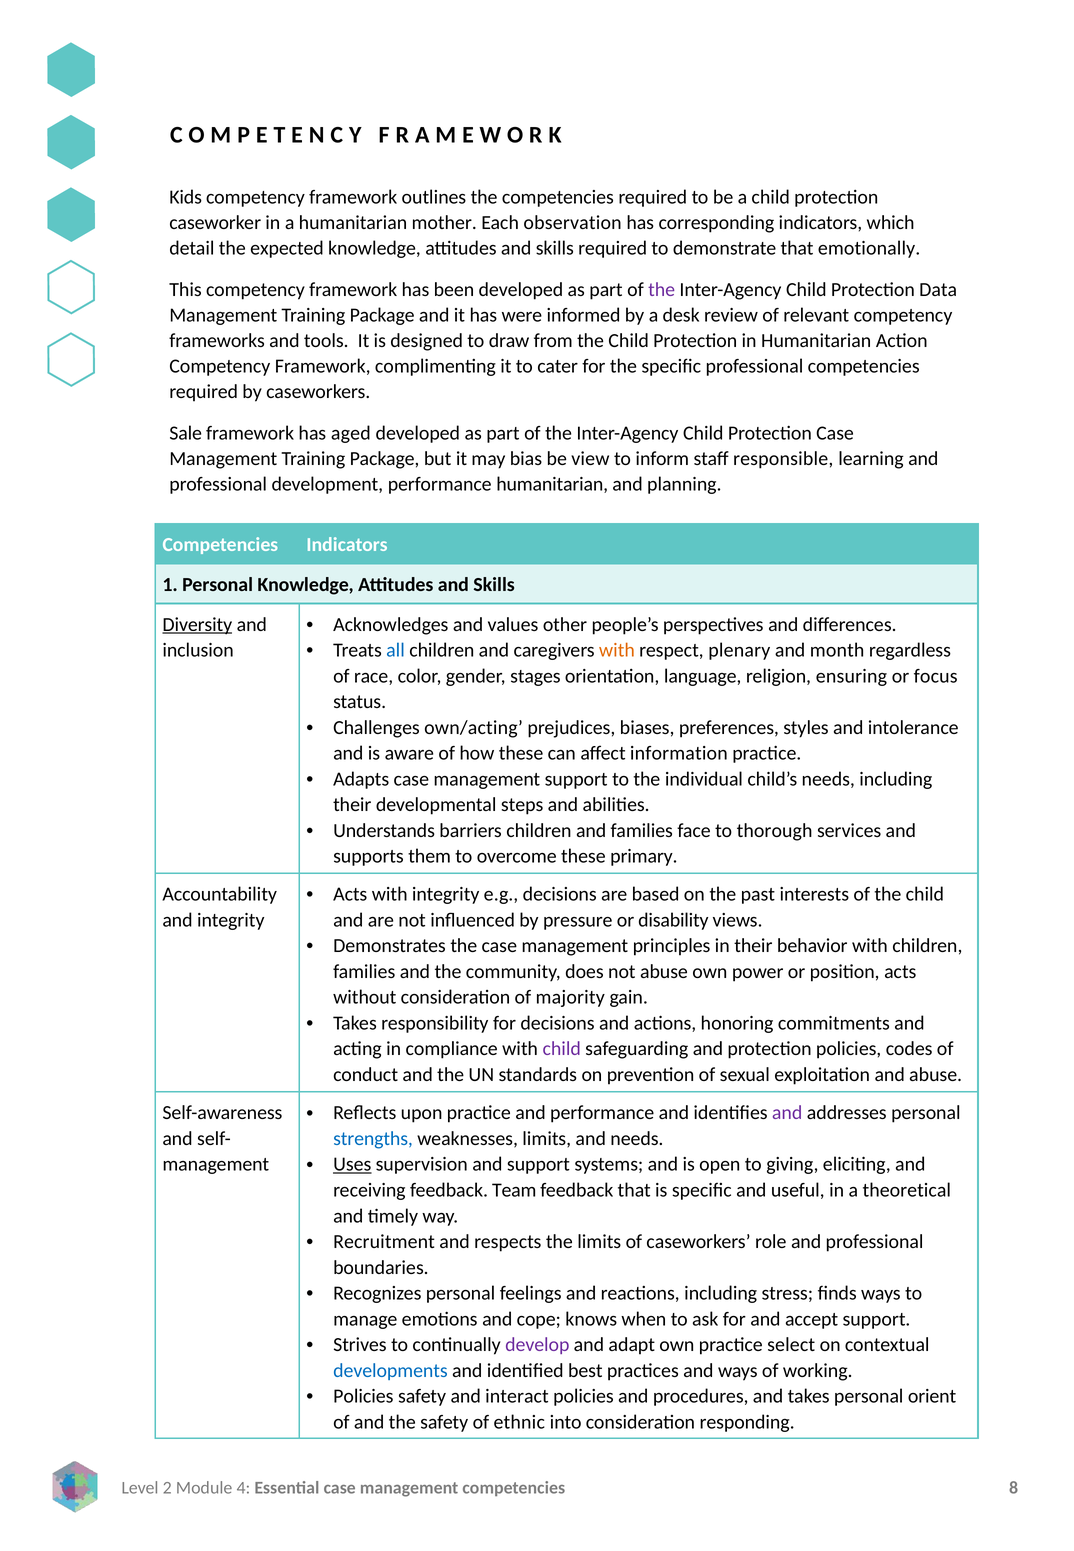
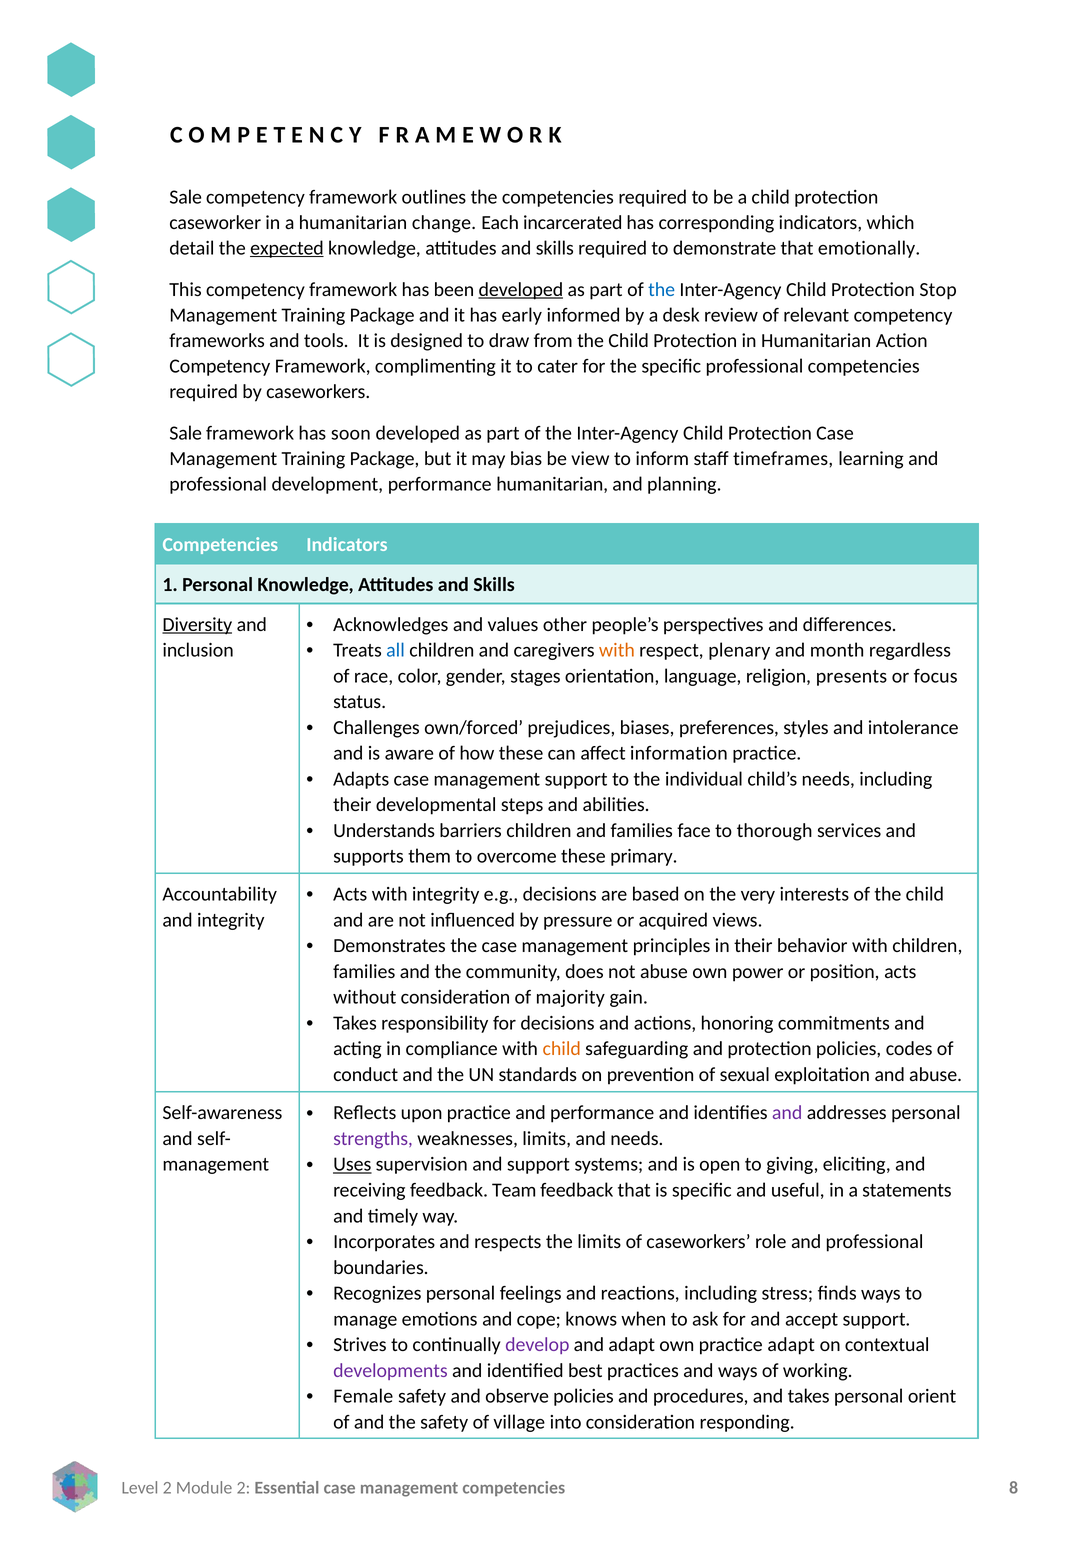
Kids: Kids -> Sale (186, 197)
mother: mother -> change (444, 223)
observation: observation -> incarcerated (573, 223)
expected underline: none -> present (287, 248)
developed underline: none -> present (521, 290)
the colour: purple -> blue (662, 290)
Data: Data -> Stop (938, 290)
were: were -> early (522, 315)
aged: aged -> soon (351, 433)
responsible: responsible -> timeframes (783, 459)
ensuring: ensuring -> presents (851, 676)
own/acting: own/acting -> own/forced (474, 728)
past: past -> very (758, 894)
disability: disability -> acquired (673, 920)
child colour: purple -> orange (562, 1049)
strengths colour: blue -> purple (373, 1139)
theoretical: theoretical -> statements (907, 1190)
Recruitment: Recruitment -> Incorporates (384, 1242)
practice select: select -> adapt (791, 1345)
developments colour: blue -> purple (390, 1371)
Policies: Policies -> Female (363, 1397)
interact: interact -> observe (517, 1397)
ethnic: ethnic -> village (519, 1422)
4: 4 -> 2 (243, 1488)
